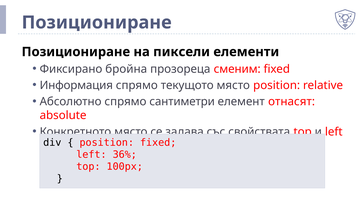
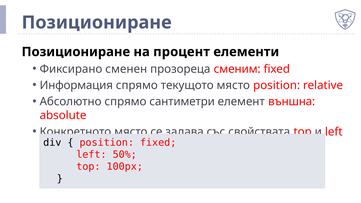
пиксели: пиксели -> процент (182, 52)
бройна: бройна -> сменен (126, 69)
отнасят: отнасят -> външна (292, 102)
36%: 36% -> 50% (125, 155)
